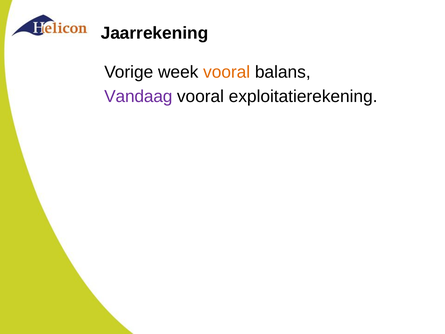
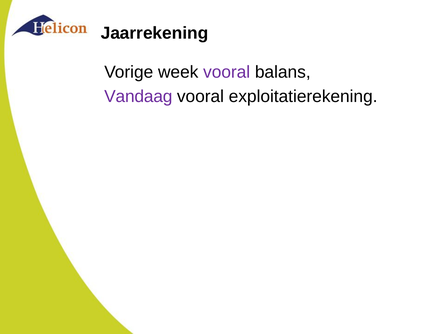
vooral colour: orange -> purple (227, 72)
